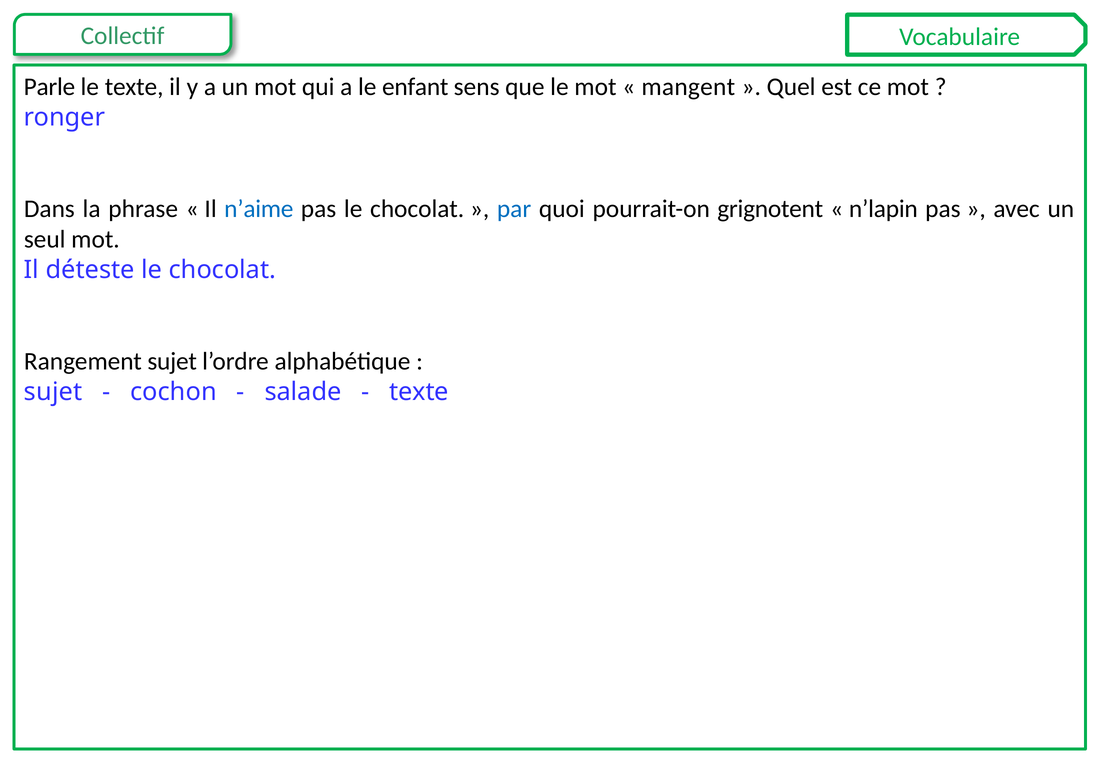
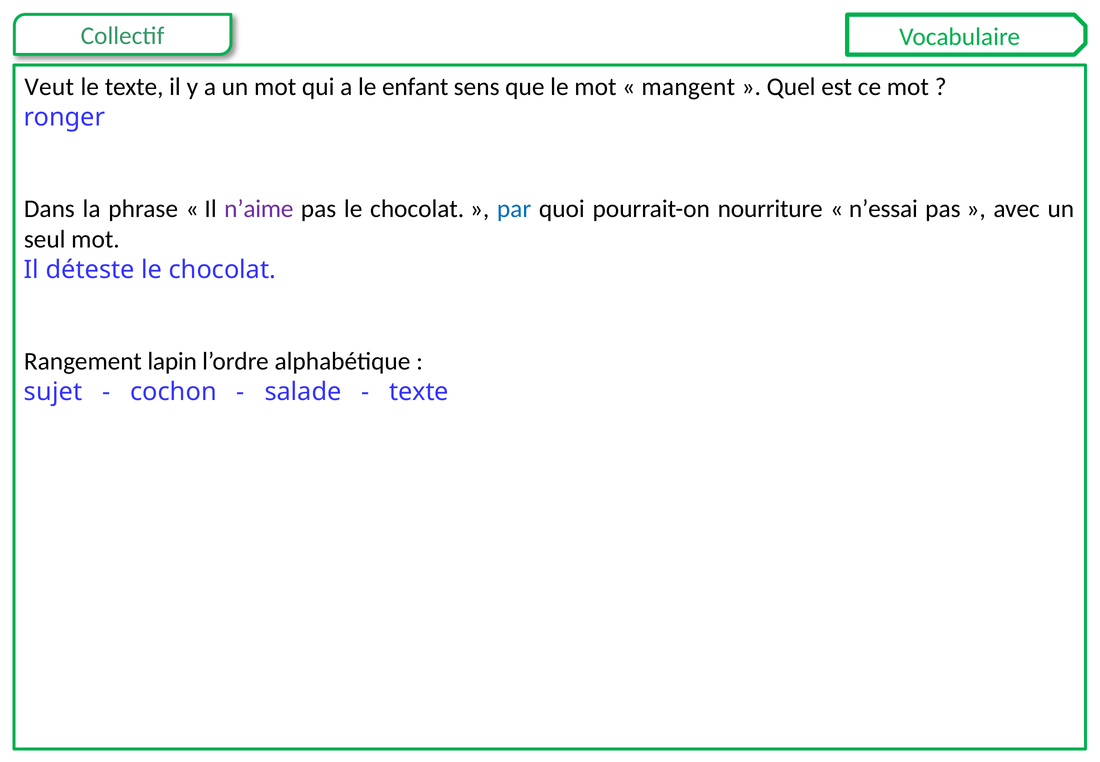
Parle: Parle -> Veut (49, 87)
n’aime colour: blue -> purple (259, 209)
grignotent: grignotent -> nourriture (770, 209)
n’lapin: n’lapin -> n’essai (883, 209)
Rangement sujet: sujet -> lapin (172, 361)
